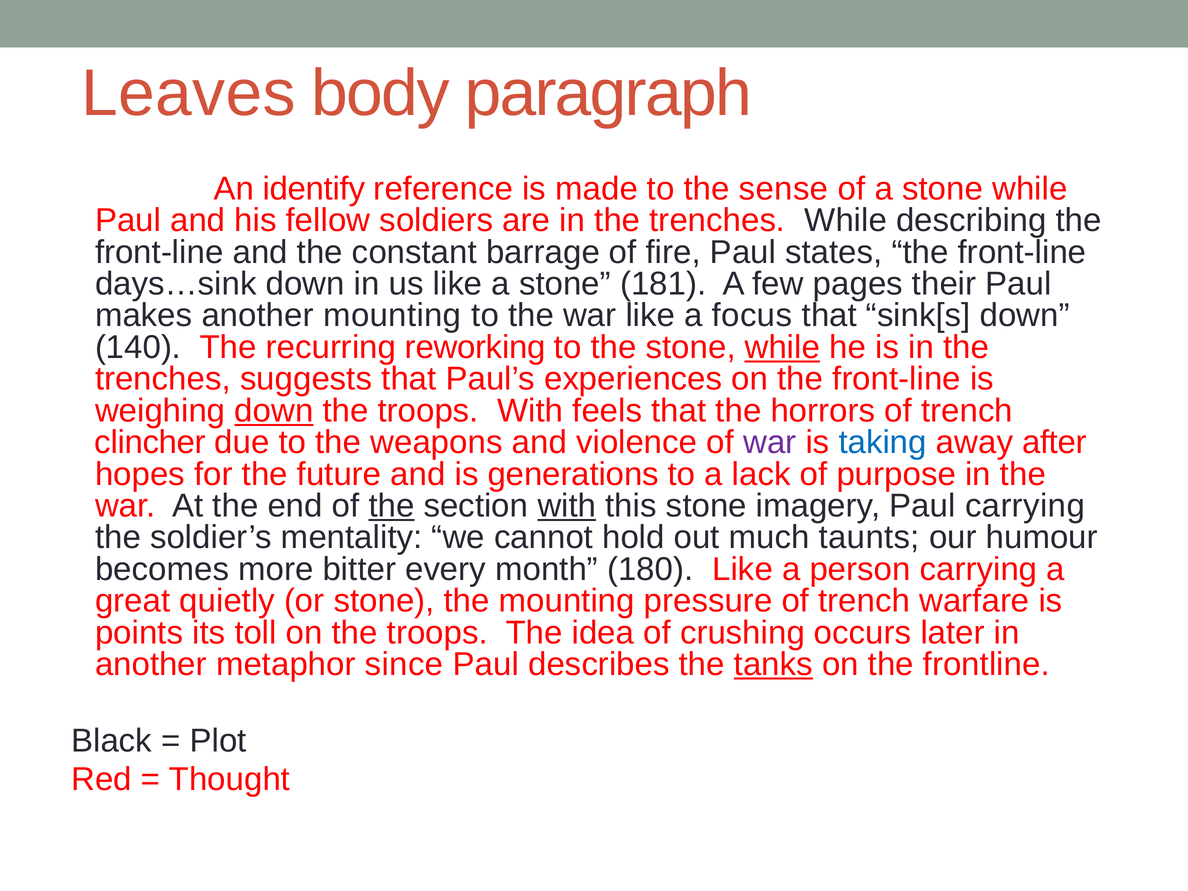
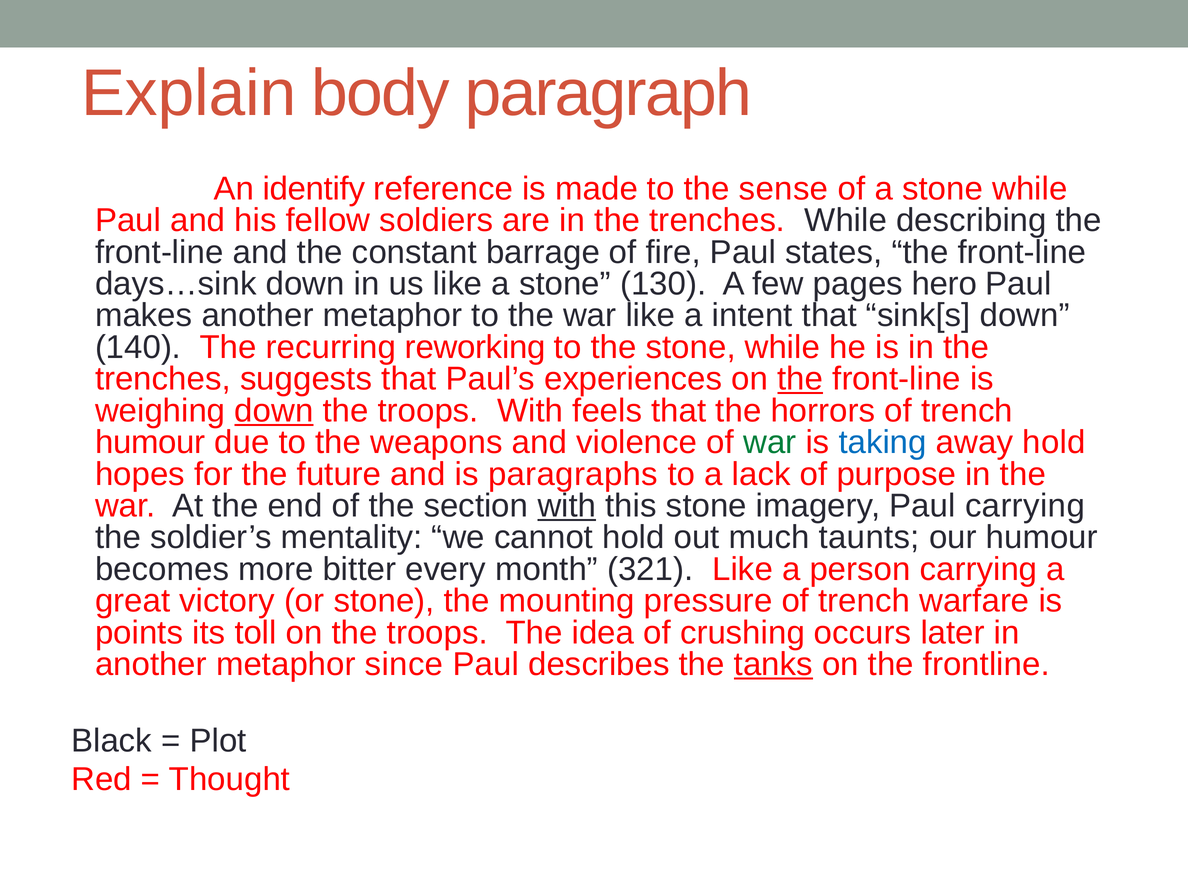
Leaves: Leaves -> Explain (189, 94)
181: 181 -> 130 (663, 284)
their: their -> hero (944, 284)
makes another mounting: mounting -> metaphor (392, 316)
focus: focus -> intent (752, 316)
while underline: present -> none (782, 347)
the underline: none -> present (800, 379)
clincher: clincher -> humour (150, 442)
war colour: purple -> green (770, 442)
away after: after -> hold (1054, 442)
generations: generations -> paragraphs (573, 474)
the underline: present -> none (392, 506)
180: 180 -> 321 (650, 569)
quietly: quietly -> victory (227, 601)
